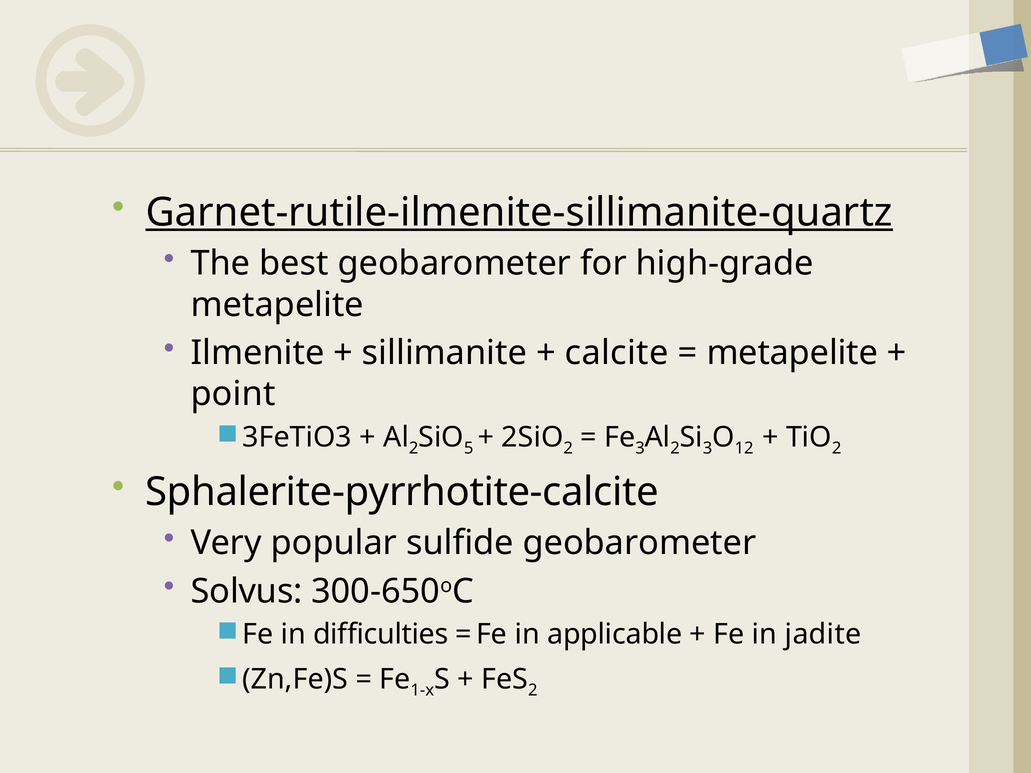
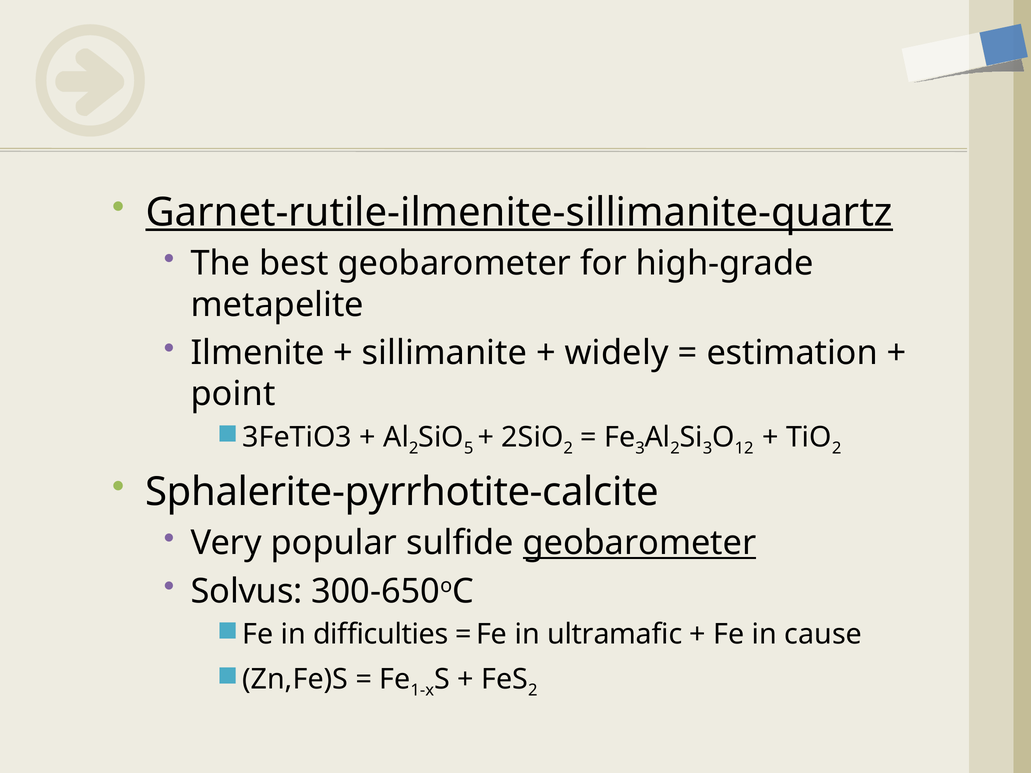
calcite: calcite -> widely (617, 353)
metapelite: metapelite -> estimation (792, 353)
geobarometer underline: none -> present (640, 543)
applicable: applicable -> ultramafic (615, 635)
jadite: jadite -> cause (823, 635)
